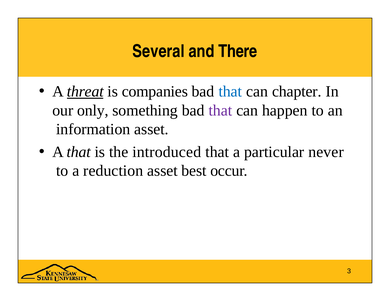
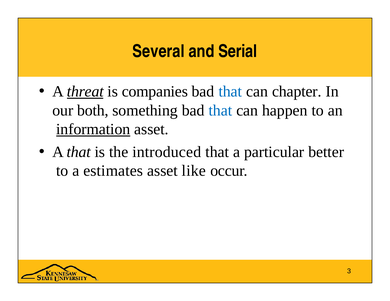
There: There -> Serial (238, 51)
only: only -> both (93, 110)
that colour: purple -> blue (220, 110)
information underline: none -> present (93, 129)
never: never -> better (326, 152)
reduction: reduction -> estimates (113, 171)
best: best -> like (194, 171)
